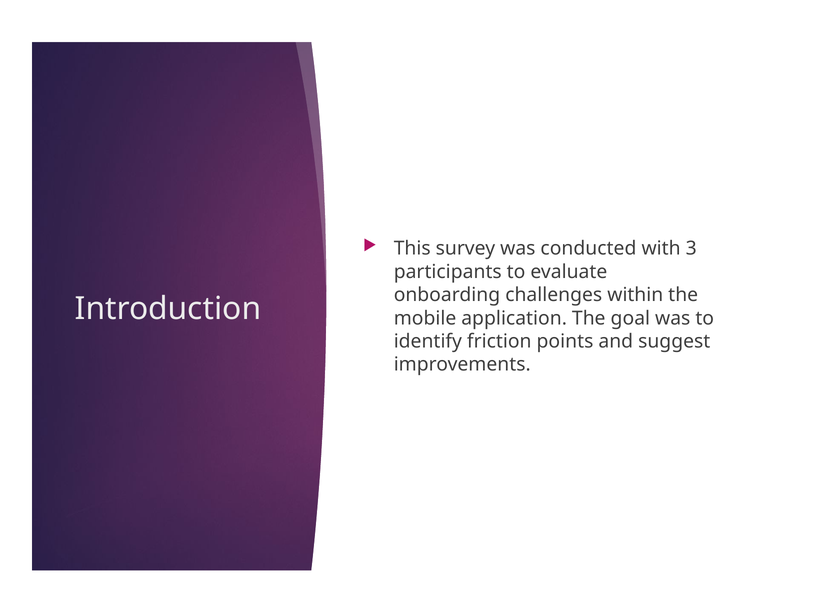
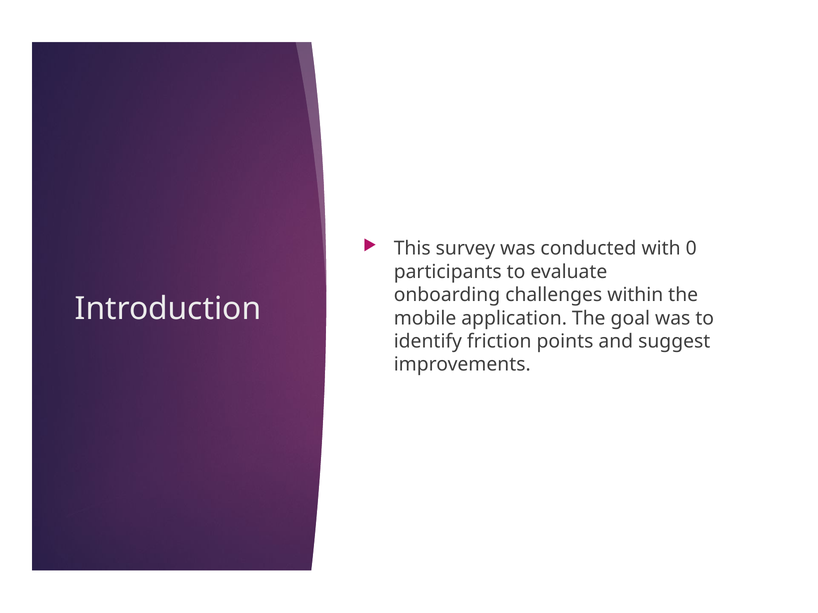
3: 3 -> 0 (691, 249)
